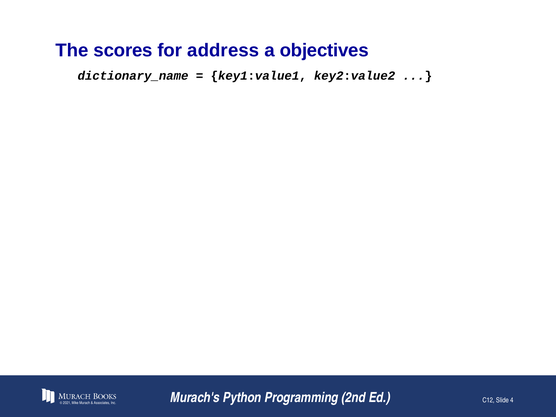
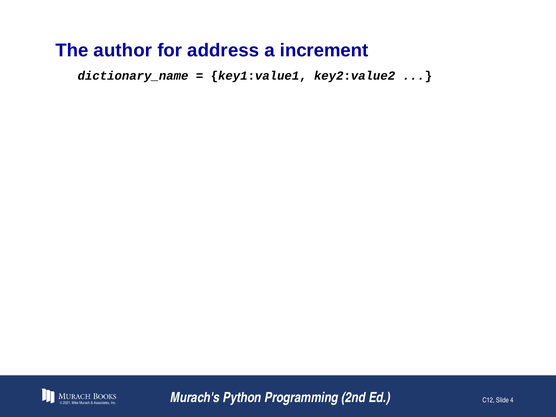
scores: scores -> author (123, 51)
objectives: objectives -> increment (324, 51)
